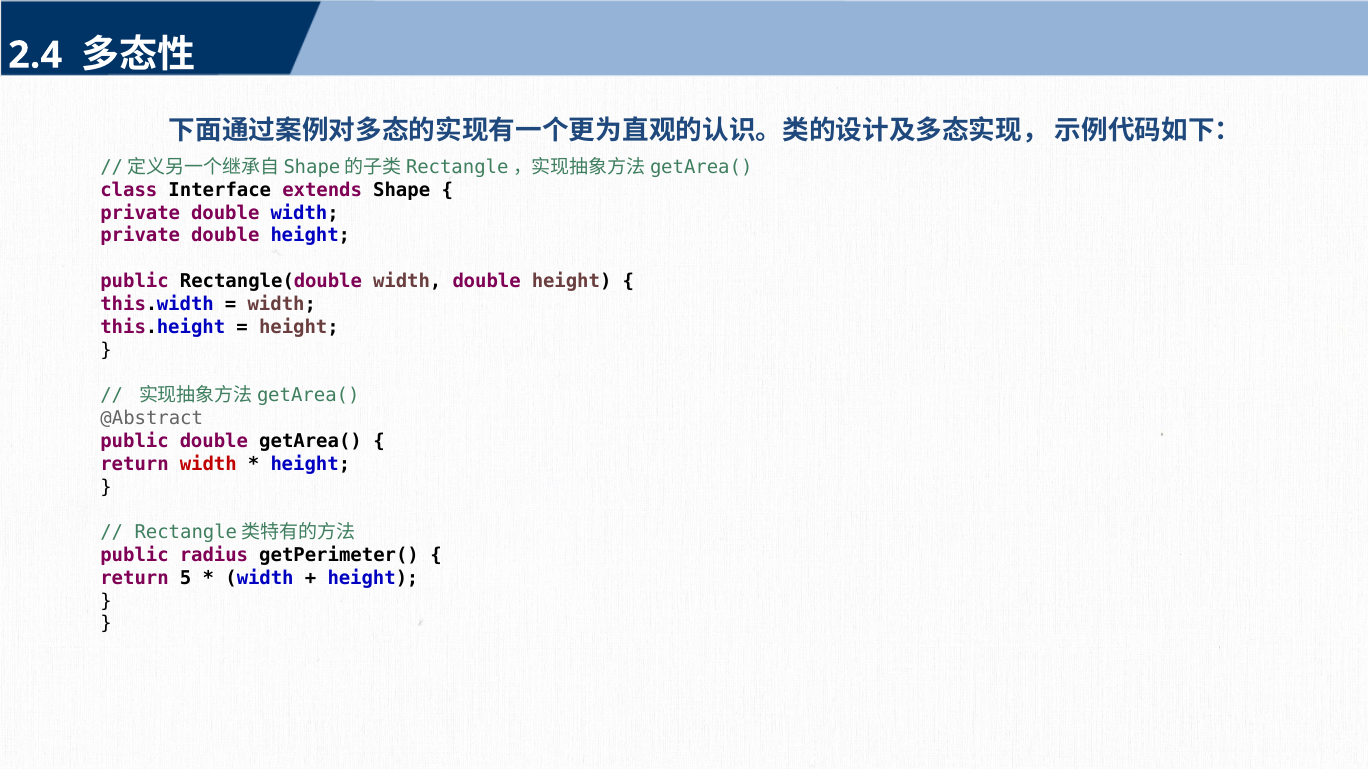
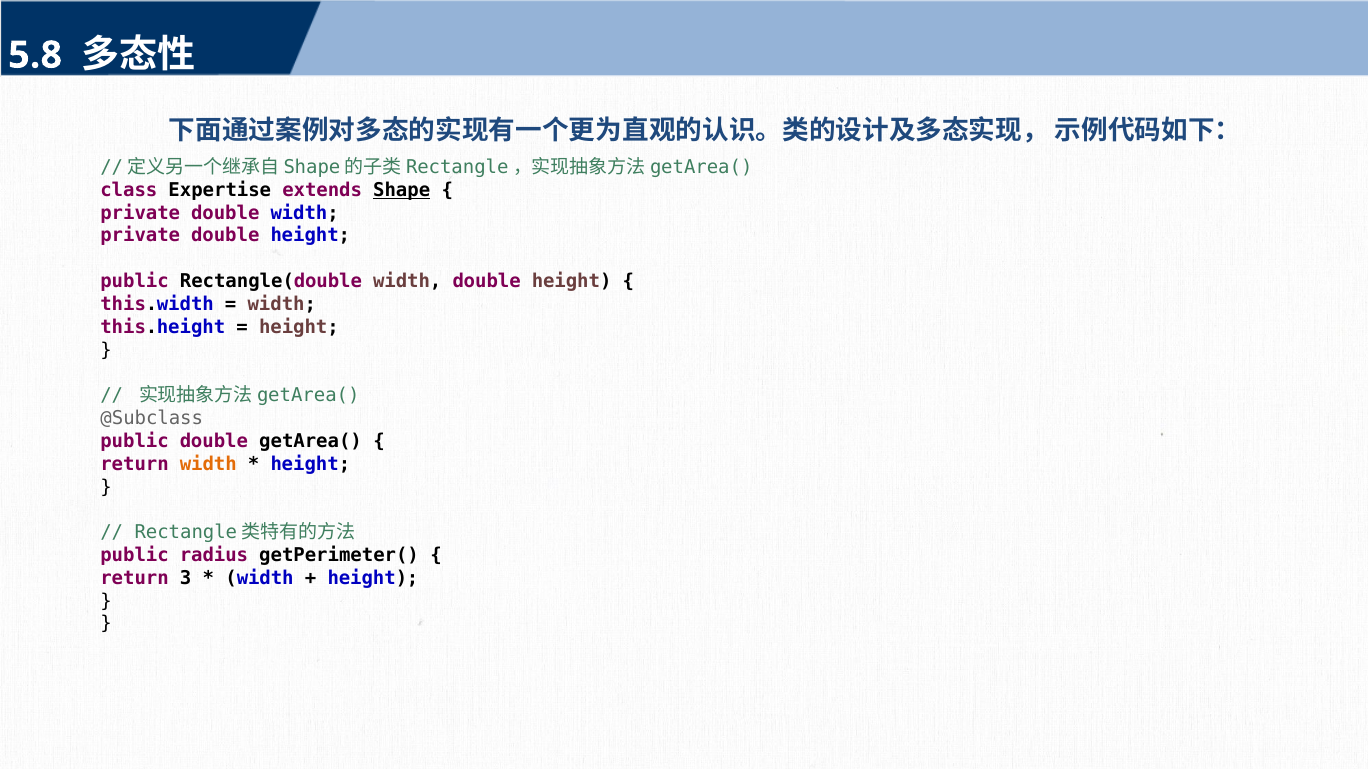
2.4: 2.4 -> 5.8 (35, 55)
Interface: Interface -> Expertise (220, 190)
Shape underline: none -> present (402, 190)
@Abstract: @Abstract -> @Subclass (152, 419)
width colour: red -> orange (208, 464)
5: 5 -> 3 (186, 578)
